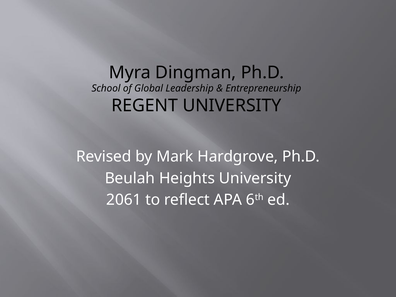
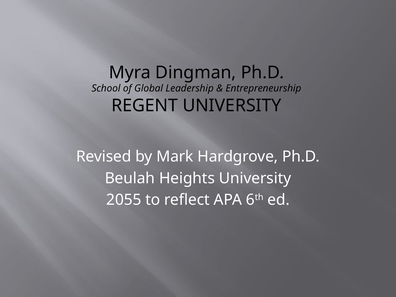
2061: 2061 -> 2055 (124, 200)
